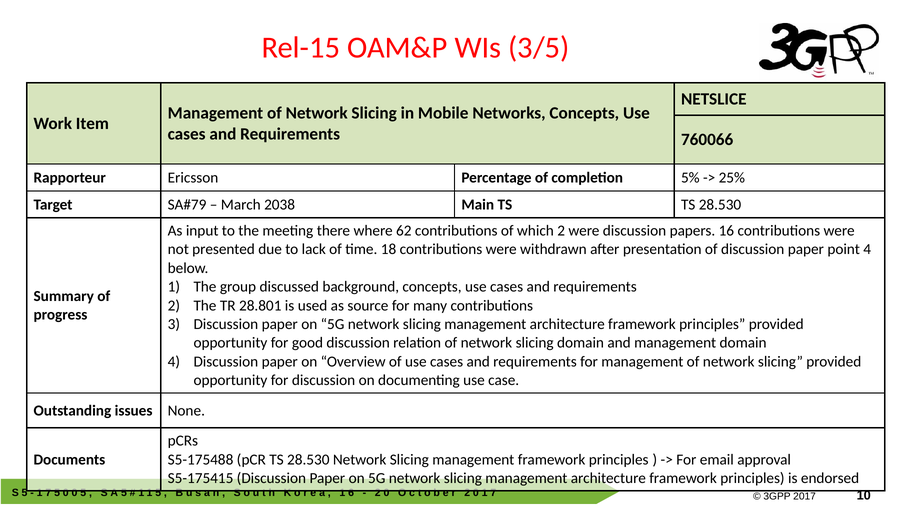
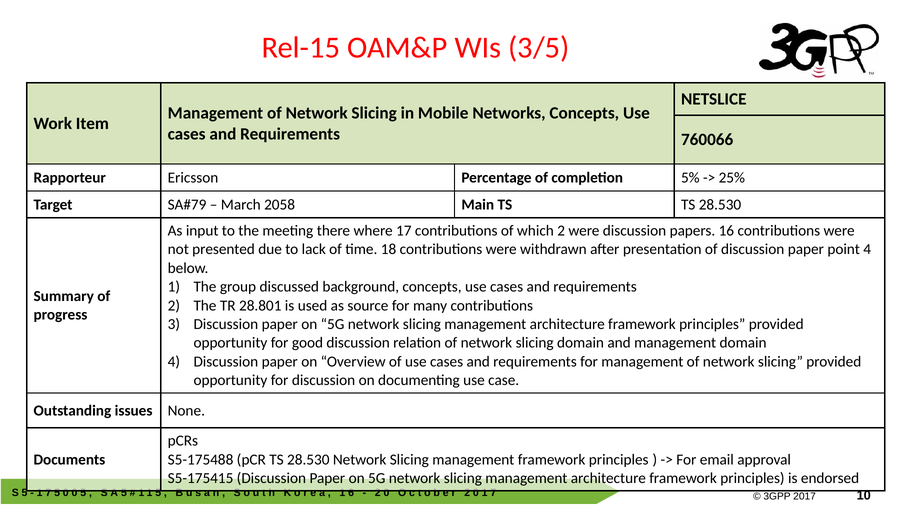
2038: 2038 -> 2058 (280, 204)
62: 62 -> 17 (404, 231)
